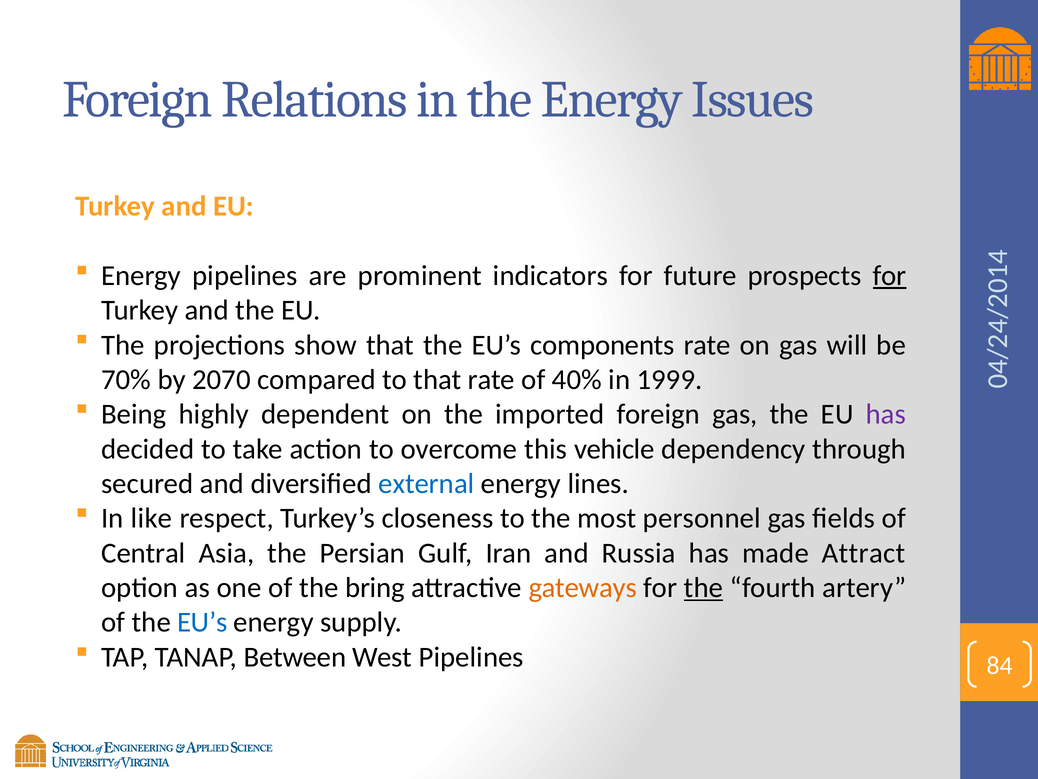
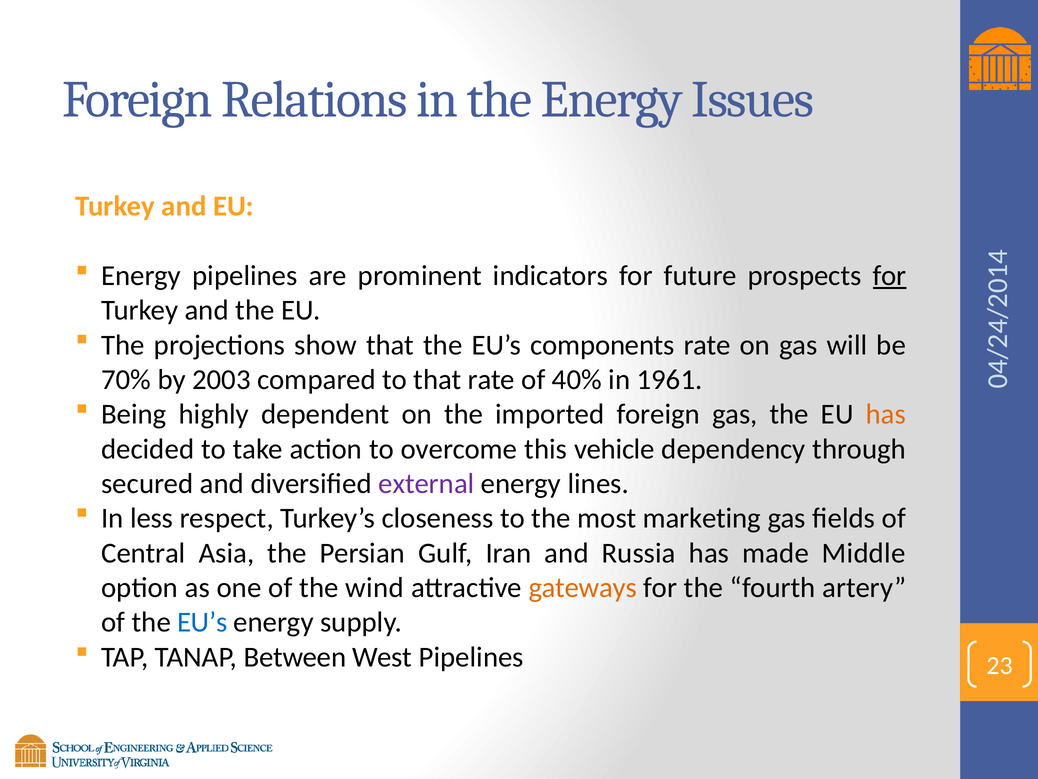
2070: 2070 -> 2003 (221, 379)
1999: 1999 -> 1961 (670, 379)
has colour: purple -> orange (886, 414)
external colour: blue -> purple (426, 483)
like: like -> less (152, 518)
personnel: personnel -> marketing (702, 518)
Attract: Attract -> Middle (864, 553)
bring: bring -> wind (375, 587)
the underline: present -> none (704, 587)
84: 84 -> 23 (1000, 665)
